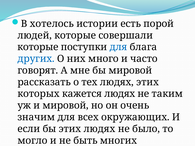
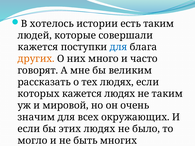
есть порой: порой -> таким (159, 24)
которые: которые -> кажется (38, 47)
других colour: blue -> orange (36, 59)
бы мировой: мировой -> великим (130, 71)
людях этих: этих -> если (148, 82)
